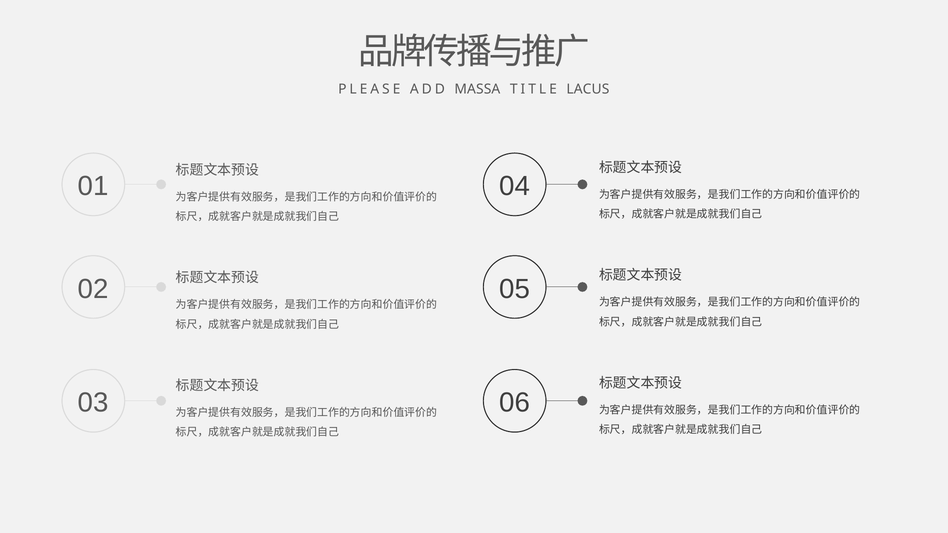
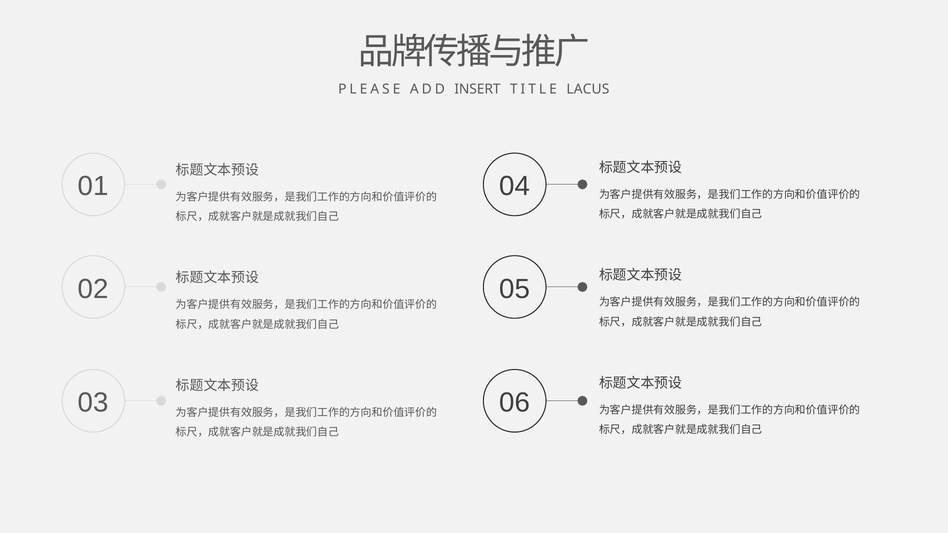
MASSA: MASSA -> INSERT (477, 89)
